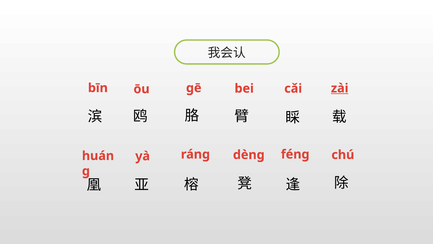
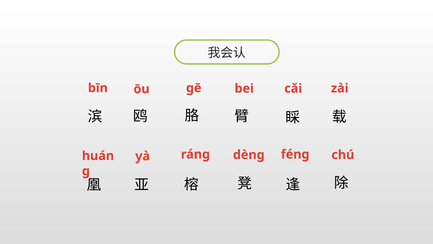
zài underline: present -> none (340, 88)
